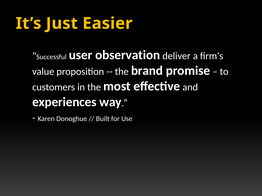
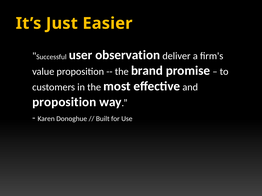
experiences: experiences -> proposition (64, 102)
